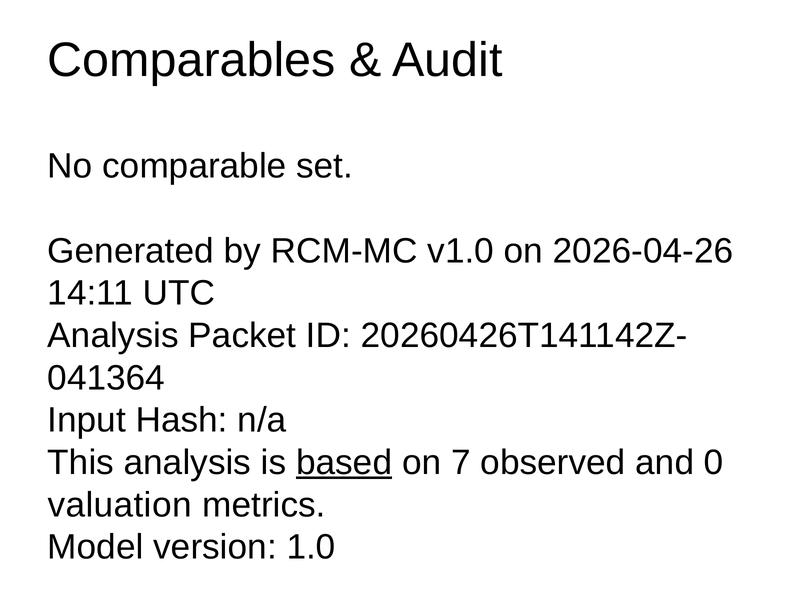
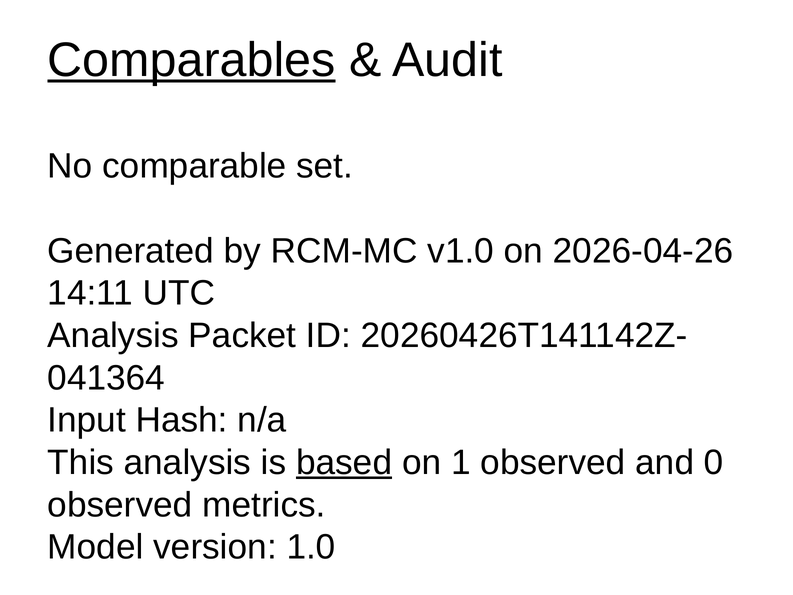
Comparables underline: none -> present (192, 60)
7: 7 -> 1 (461, 462)
valuation: valuation -> observed (120, 505)
